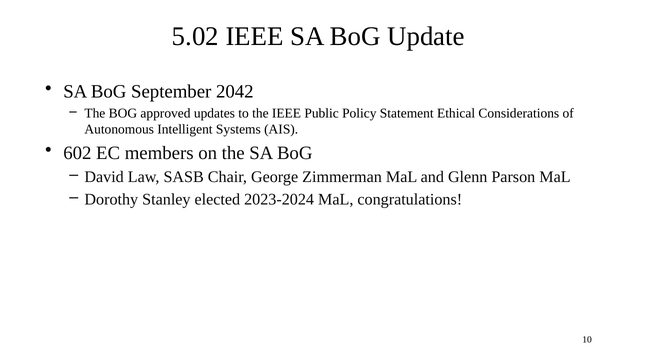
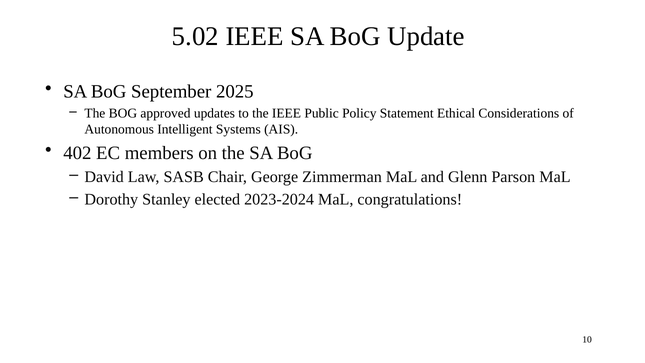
2042: 2042 -> 2025 (235, 92)
602: 602 -> 402 (77, 153)
